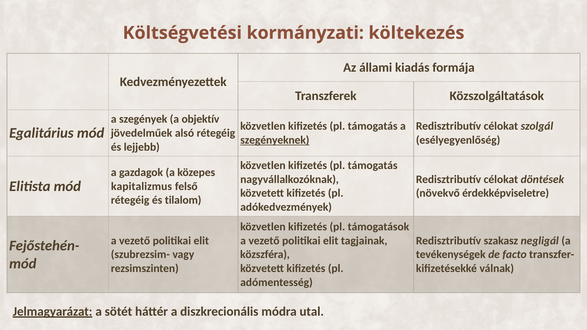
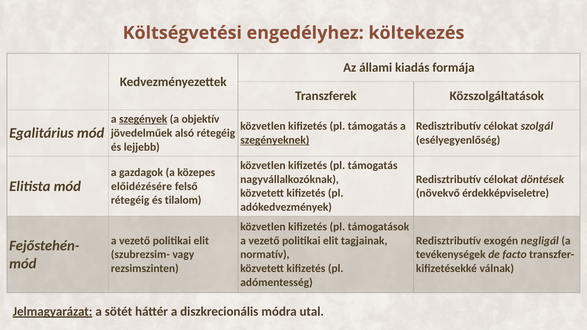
kormányzati: kormányzati -> engedélyhez (305, 33)
szegények underline: none -> present (143, 119)
kapitalizmus: kapitalizmus -> előidézésére (142, 186)
szakasz: szakasz -> exogén (501, 241)
közszféra: közszféra -> normatív (265, 255)
